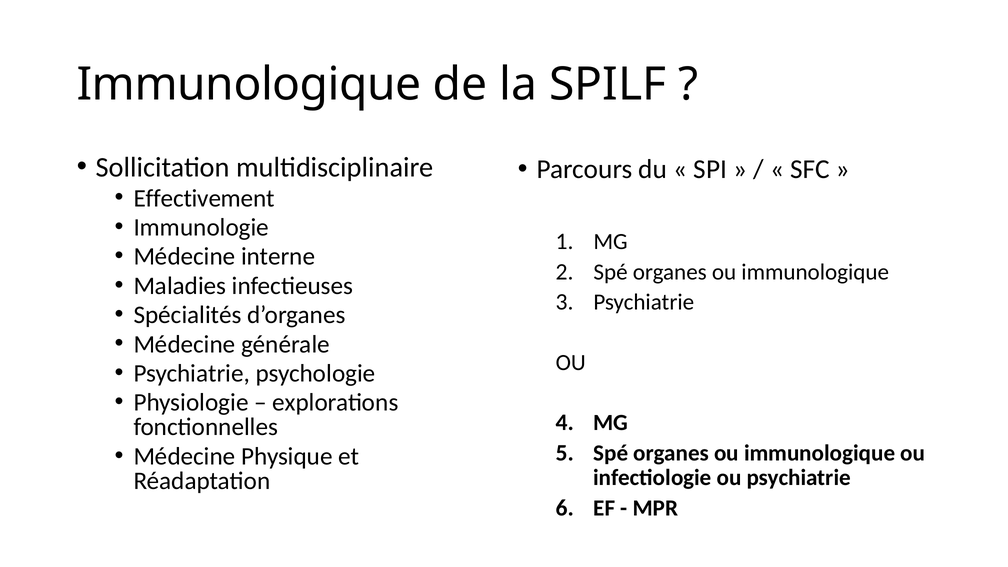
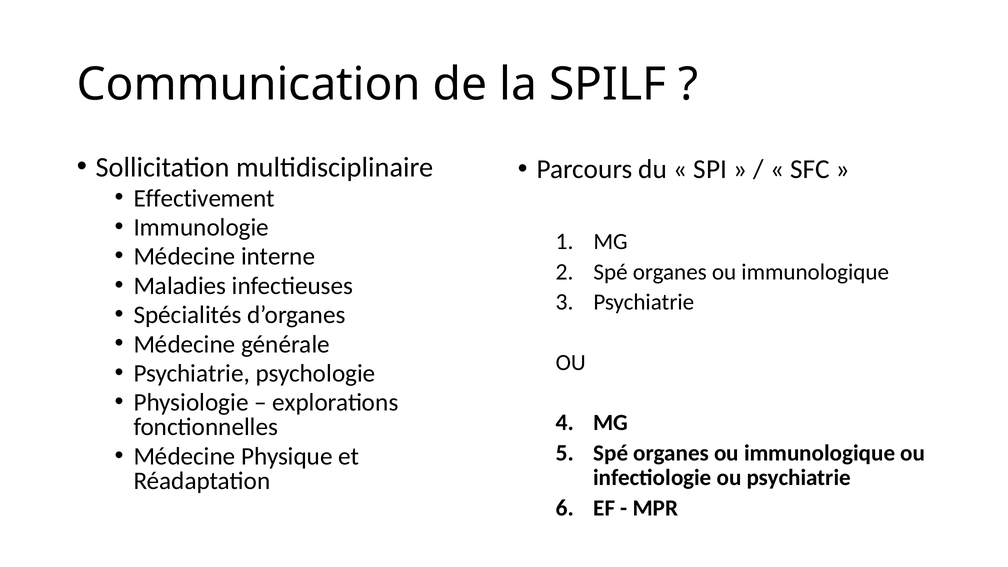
Immunologique: Immunologique -> Communication (249, 85)
